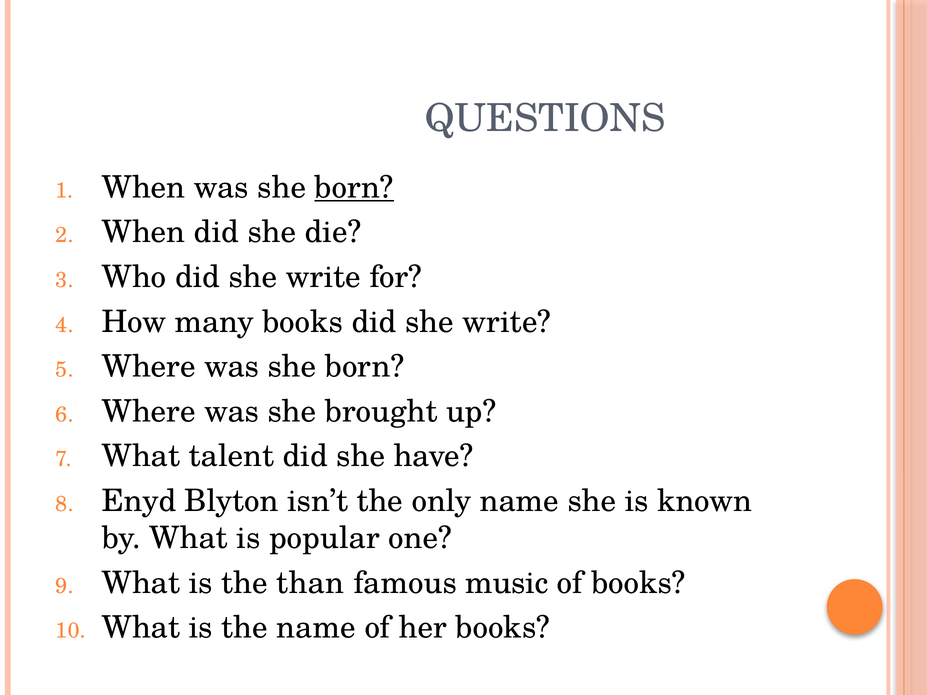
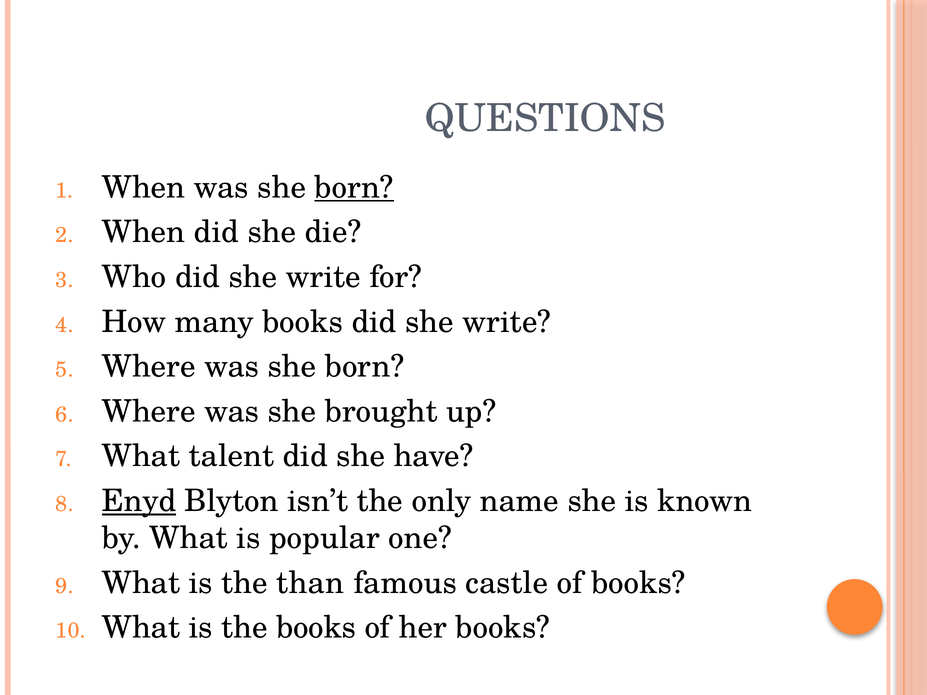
Enyd underline: none -> present (139, 501)
music: music -> castle (507, 583)
the name: name -> books (316, 628)
